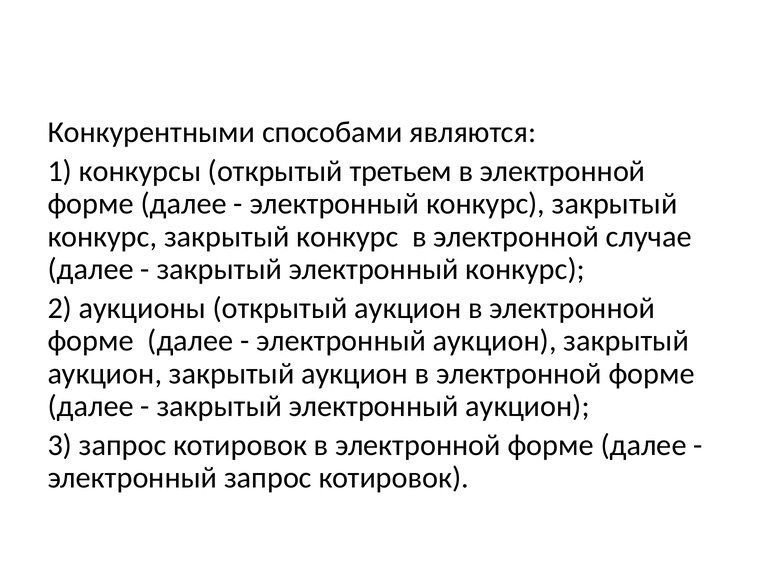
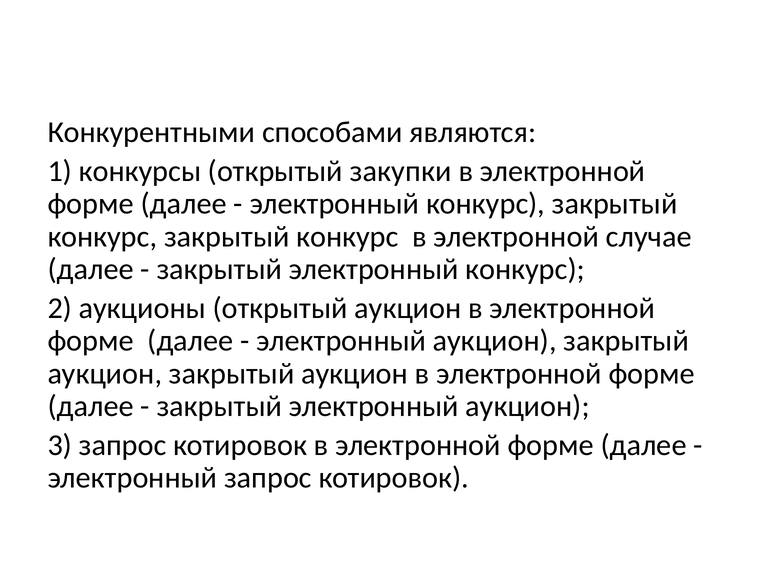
третьем: третьем -> закупки (401, 171)
